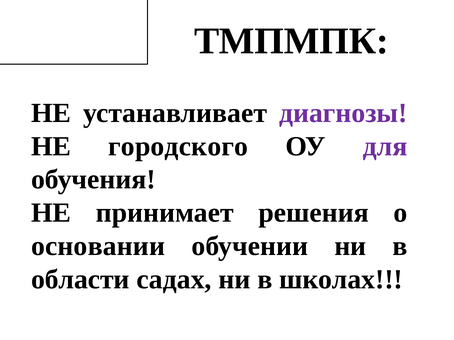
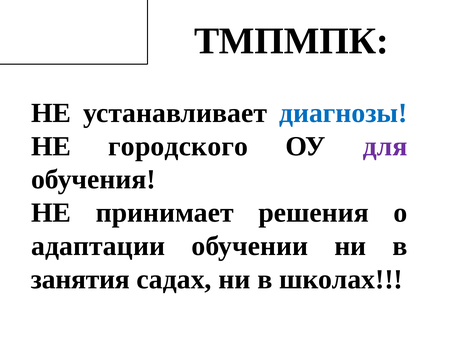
диагнозы colour: purple -> blue (343, 113)
основании: основании -> адаптации (98, 246)
области: области -> занятия (80, 280)
